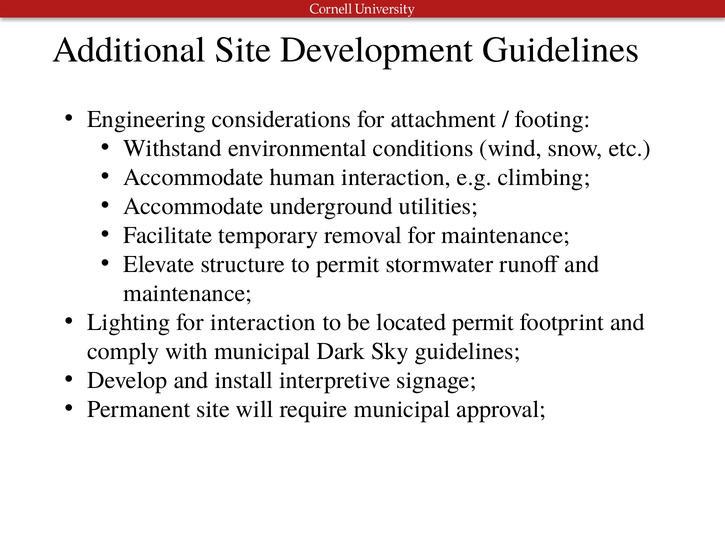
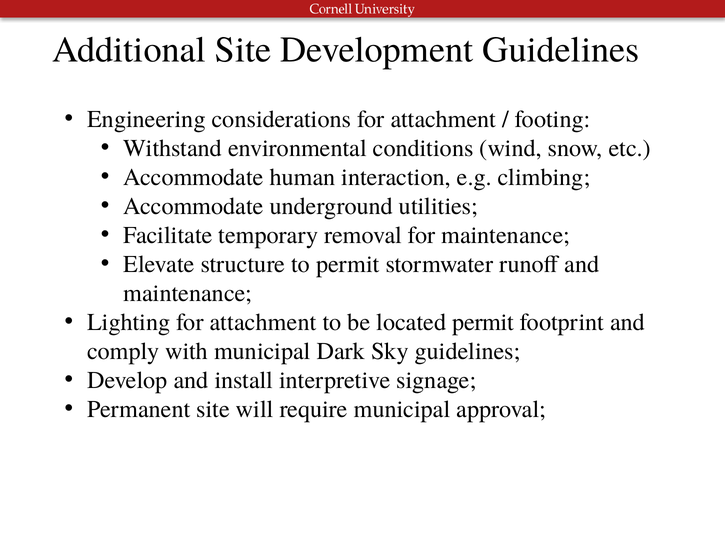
Lighting for interaction: interaction -> attachment (263, 322)
